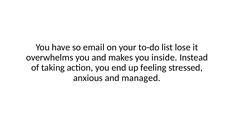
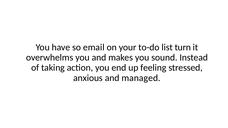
lose: lose -> turn (183, 47)
inside: inside -> sound (164, 58)
